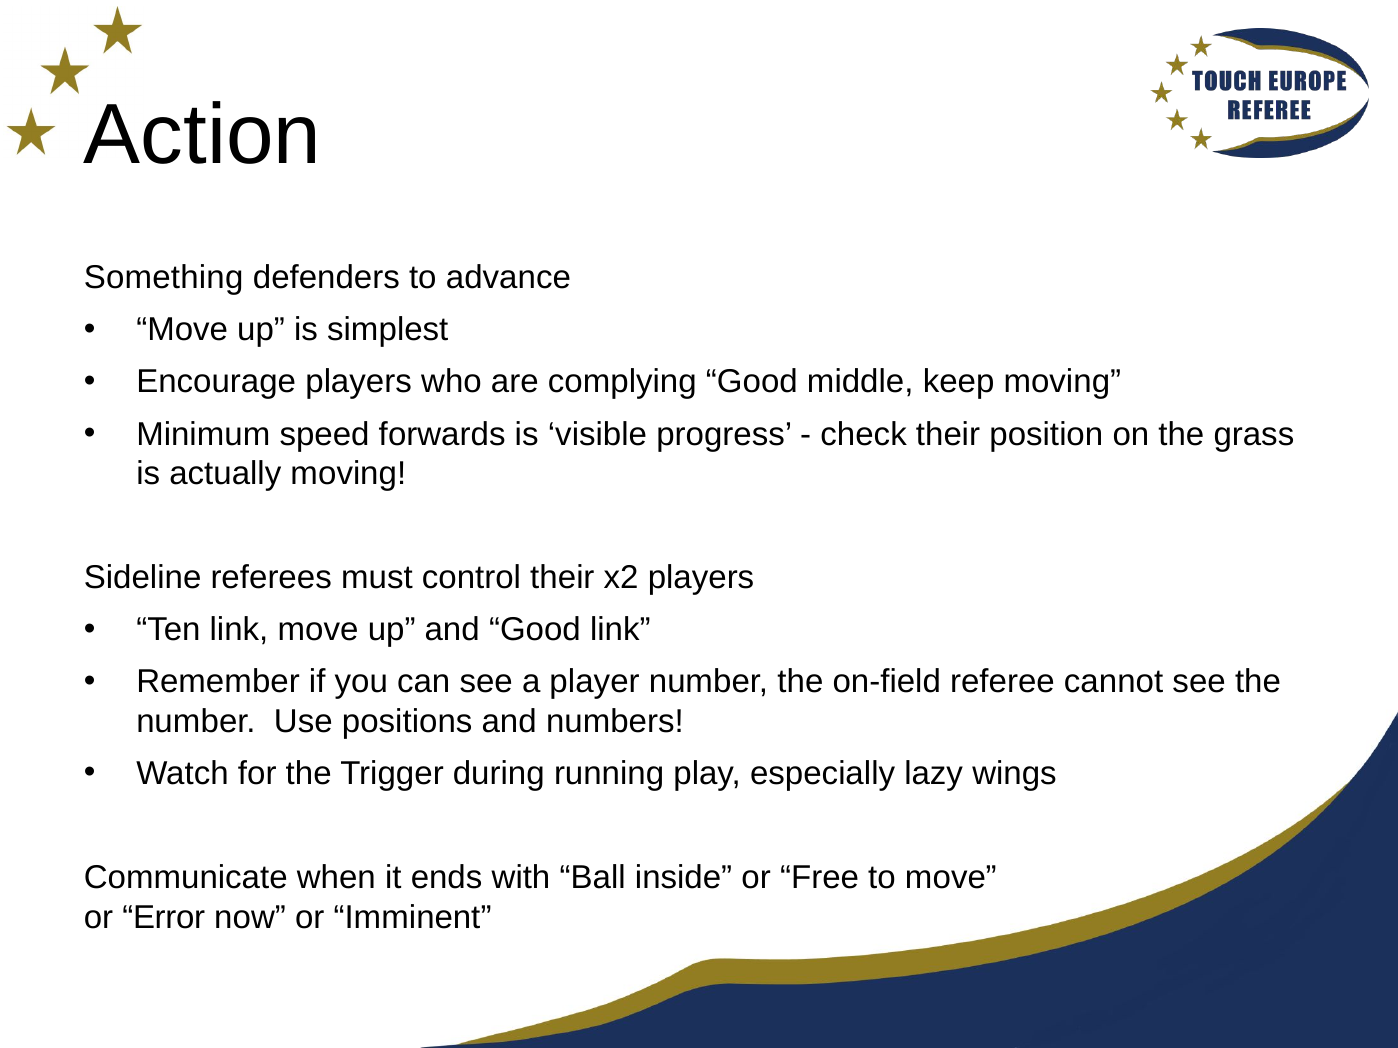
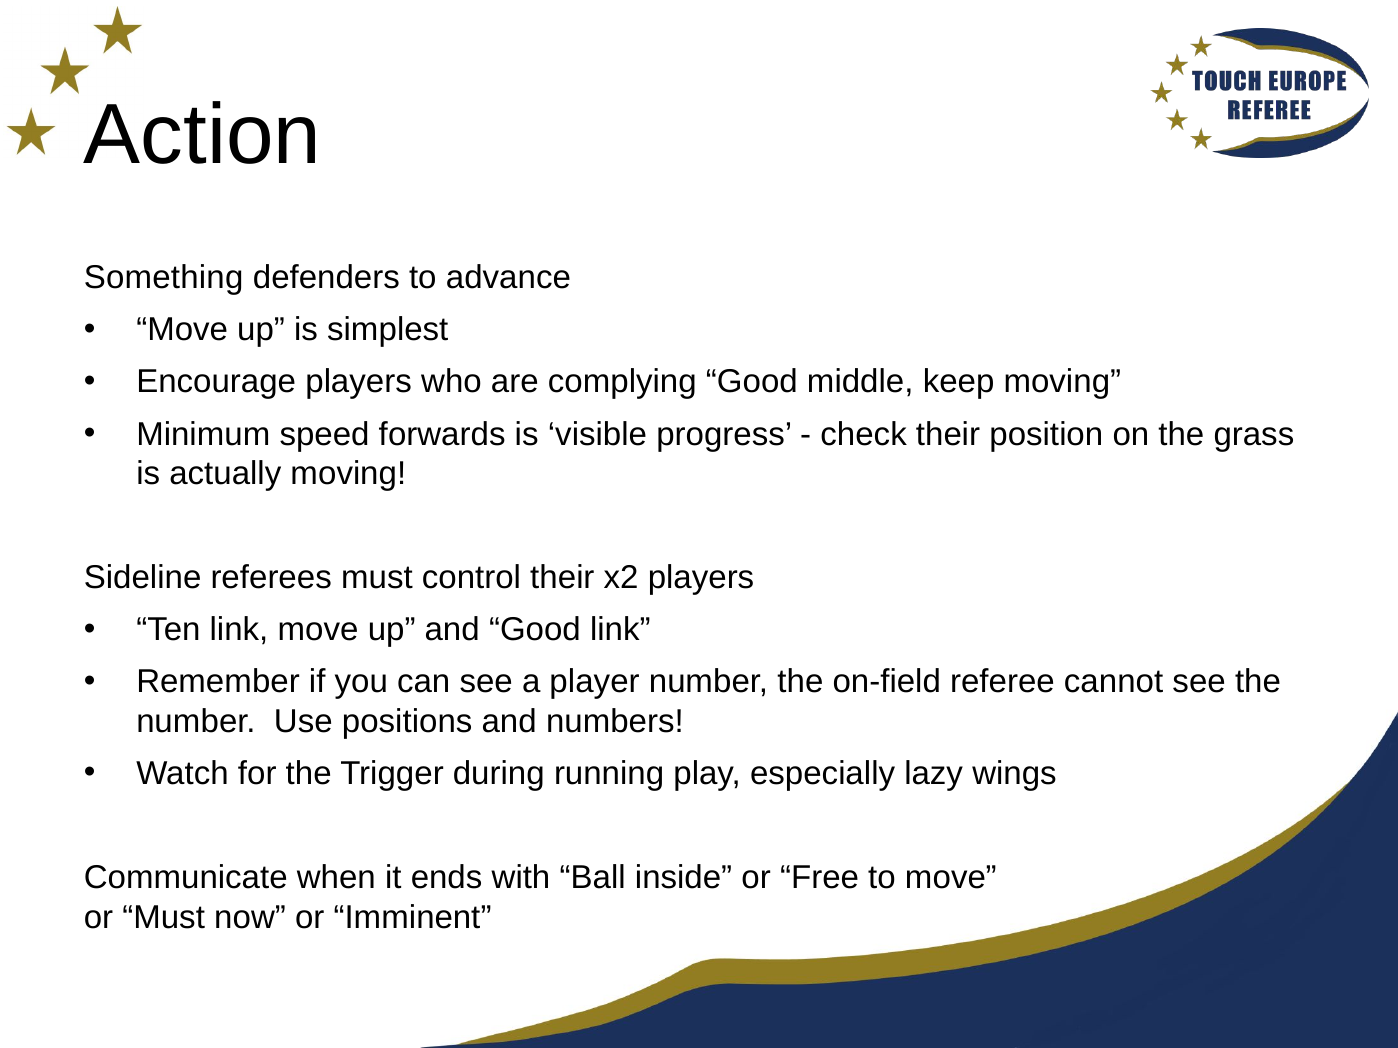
or Error: Error -> Must (164, 918)
